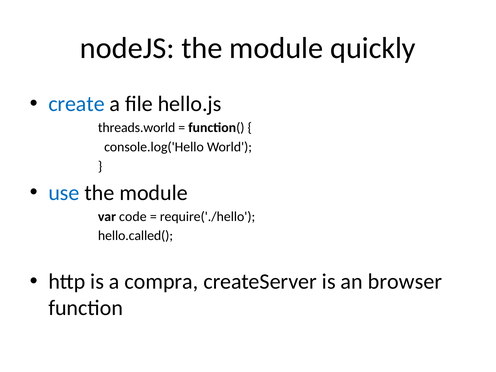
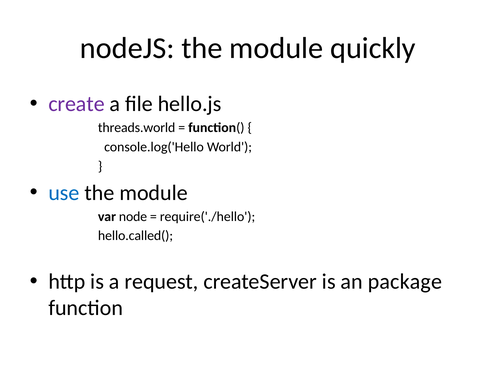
create colour: blue -> purple (77, 104)
code: code -> node (133, 216)
compra: compra -> request (161, 282)
browser: browser -> package (405, 282)
